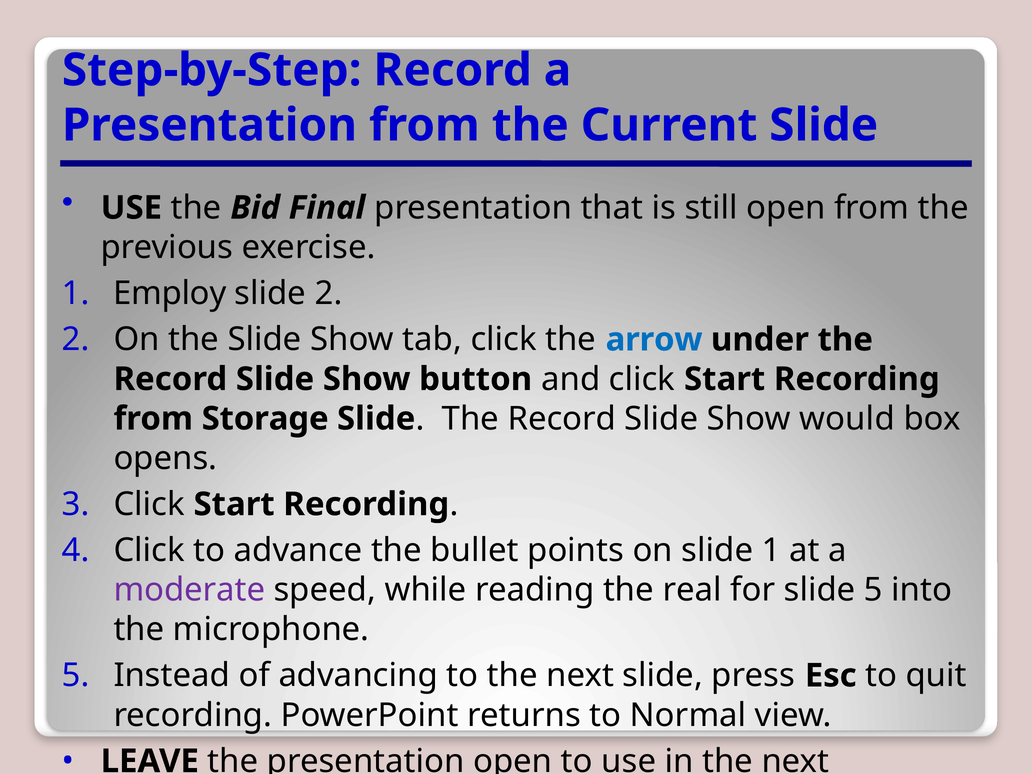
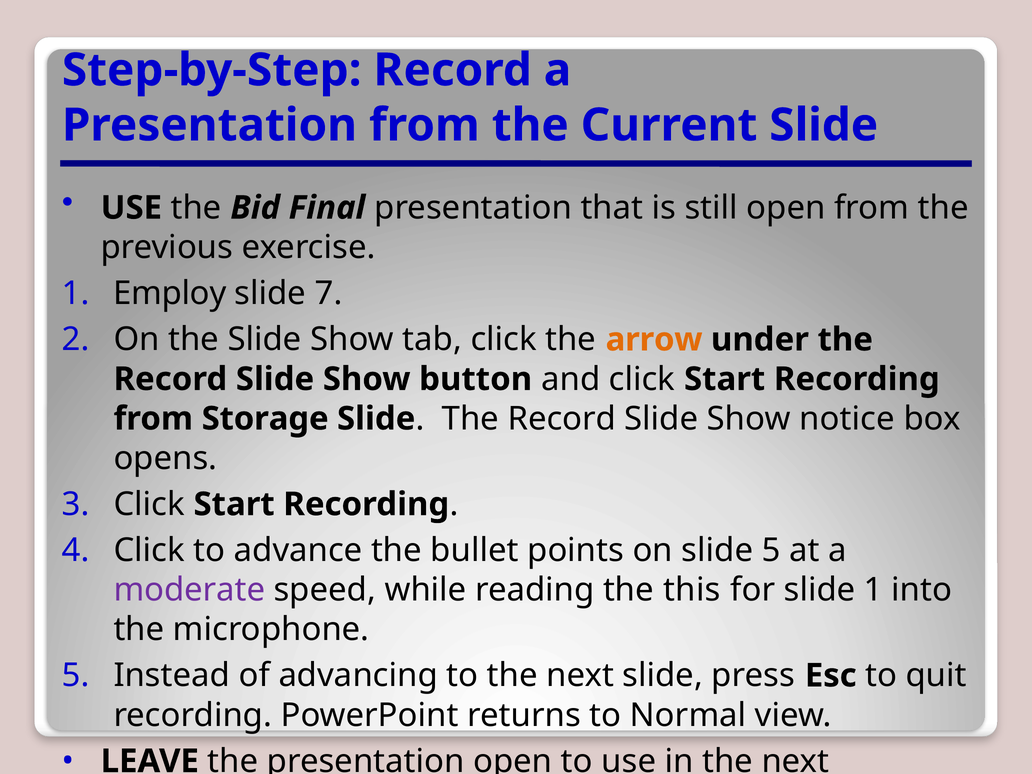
slide 2: 2 -> 7 (329, 293)
arrow colour: blue -> orange (654, 340)
would: would -> notice (847, 419)
slide 1: 1 -> 5 (771, 550)
real: real -> this (692, 590)
slide 5: 5 -> 1 (873, 590)
